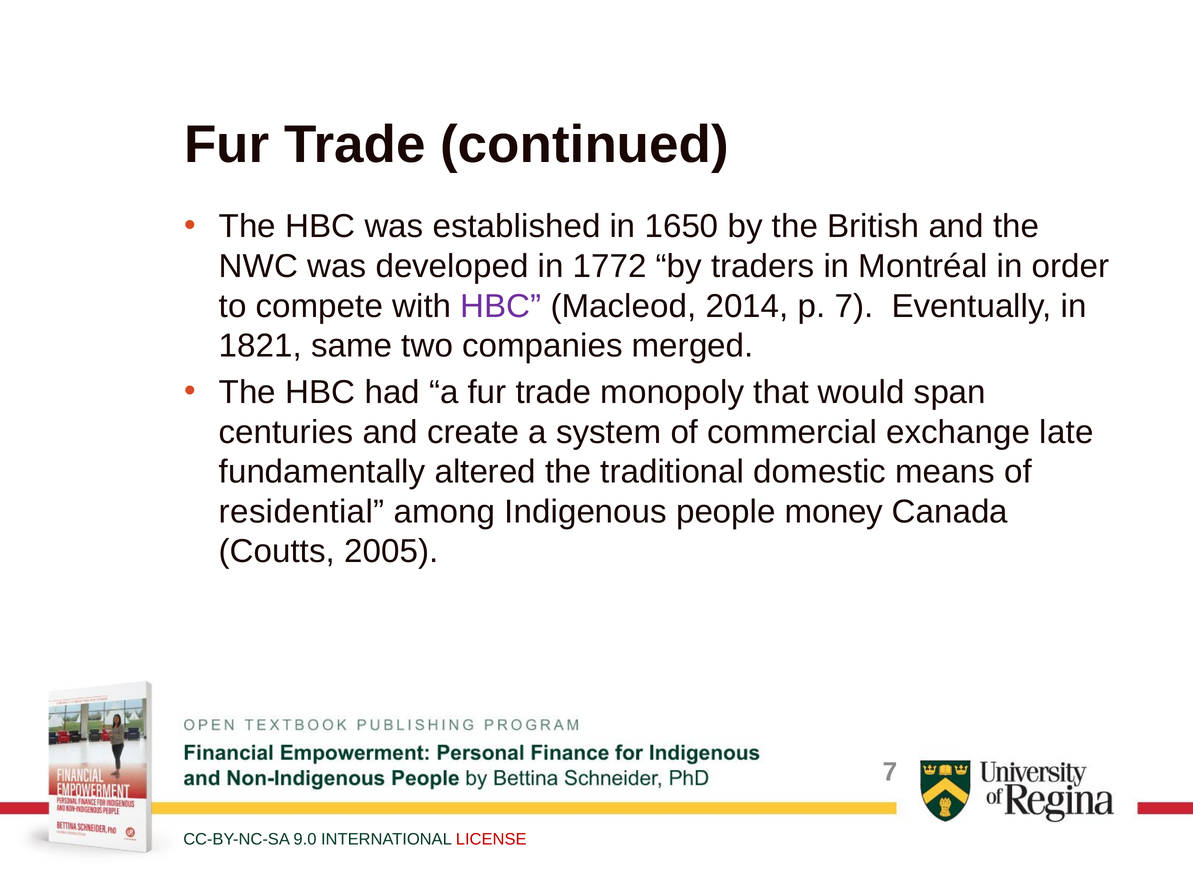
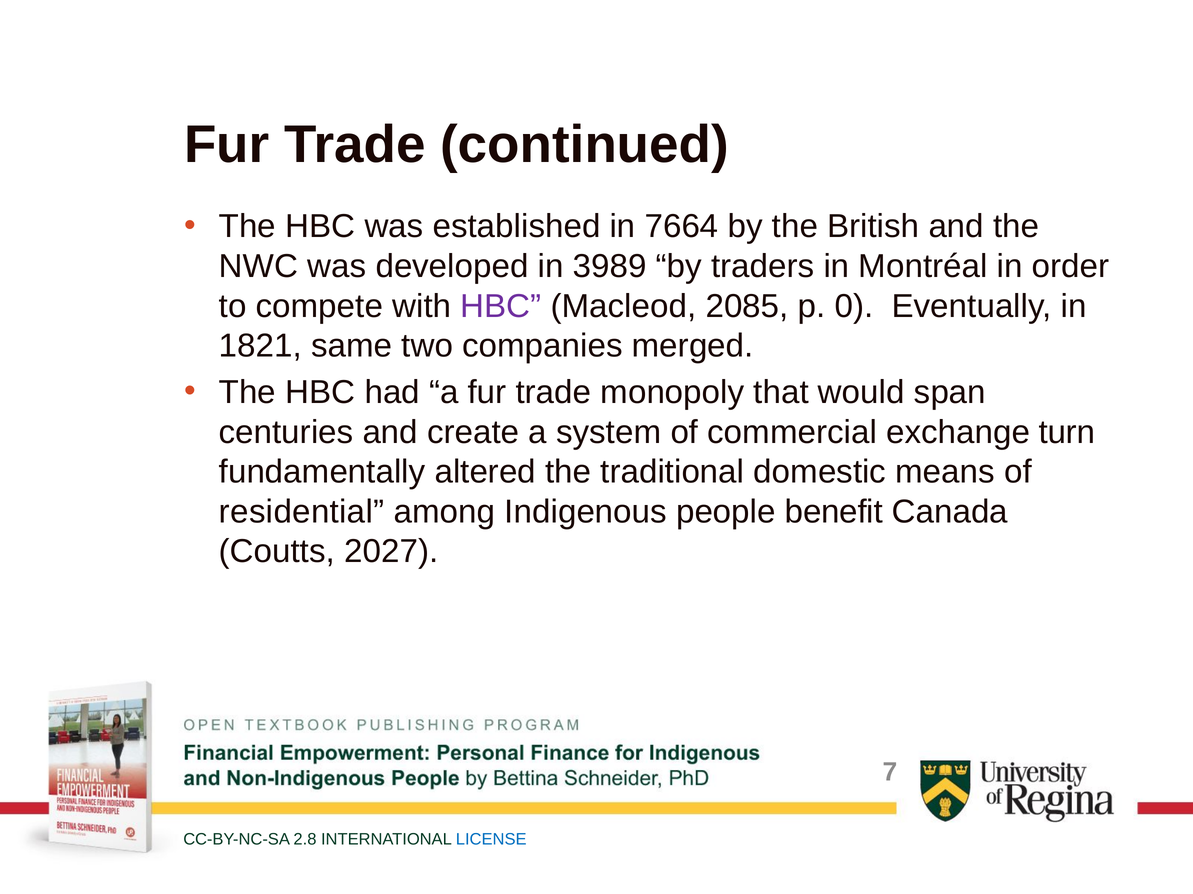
1650: 1650 -> 7664 (682, 227)
1772: 1772 -> 3989 (610, 267)
2014: 2014 -> 2085 (747, 306)
p 7: 7 -> 0 (854, 306)
late: late -> turn (1067, 432)
money: money -> benefit (834, 512)
2005: 2005 -> 2027 (391, 552)
9.0: 9.0 -> 2.8 (305, 840)
LICENSE colour: red -> blue (491, 840)
